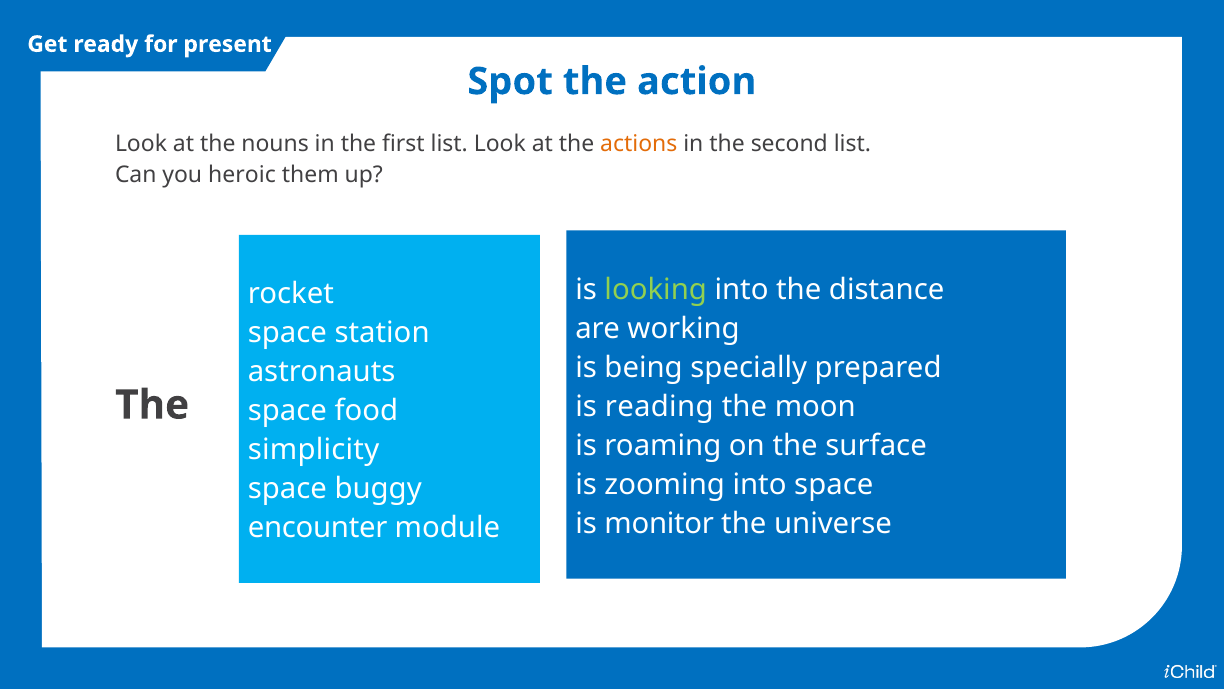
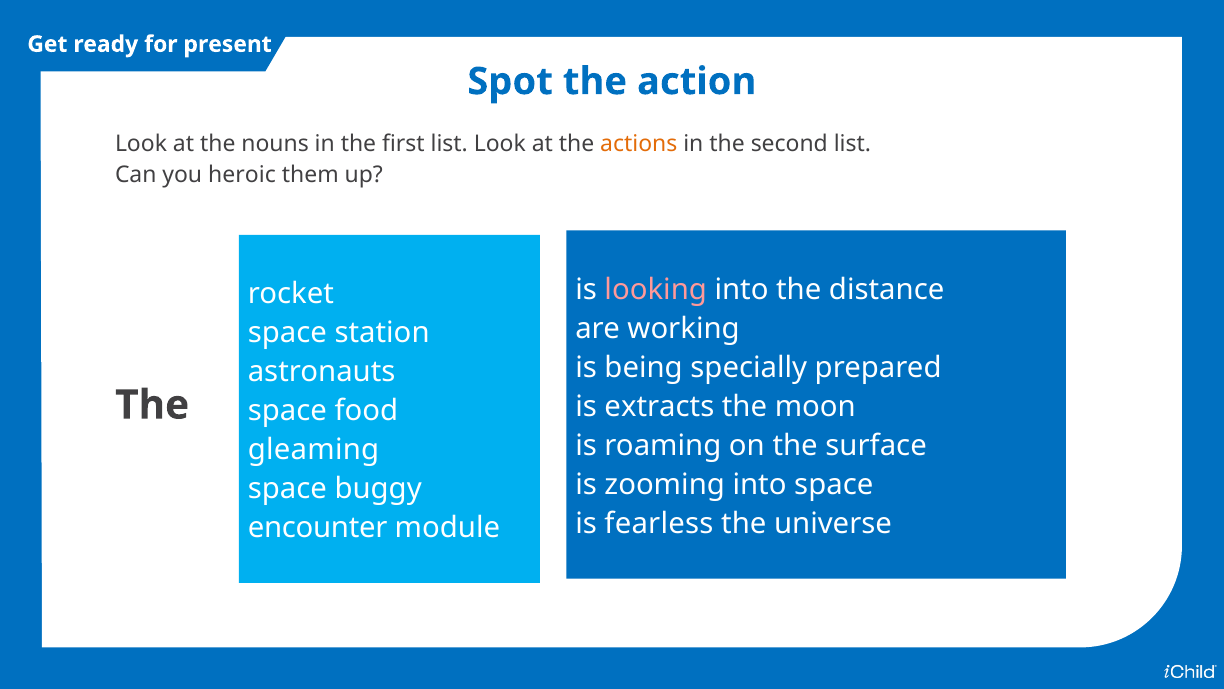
looking colour: light green -> pink (656, 289)
reading: reading -> extracts (659, 406)
simplicity: simplicity -> gleaming (314, 450)
monitor: monitor -> fearless (659, 523)
